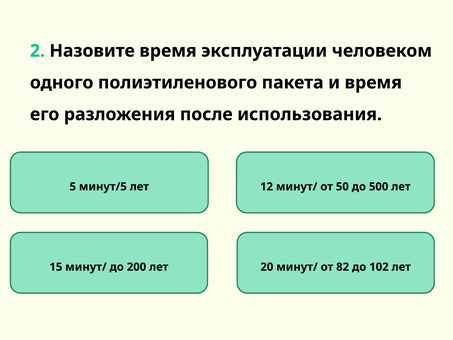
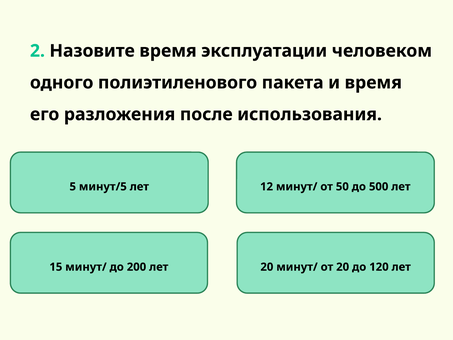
от 82: 82 -> 20 (343, 267)
102: 102 -> 120 (379, 267)
